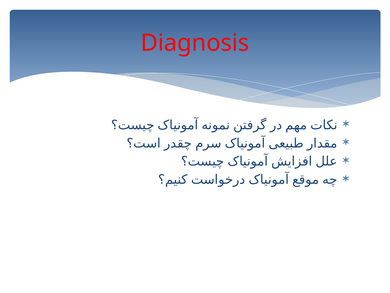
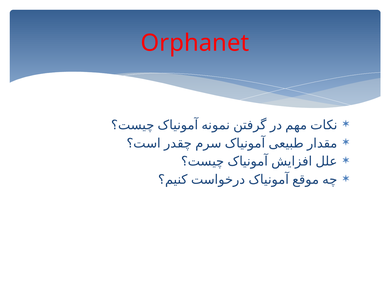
Diagnosis: Diagnosis -> Orphanet (195, 43)
